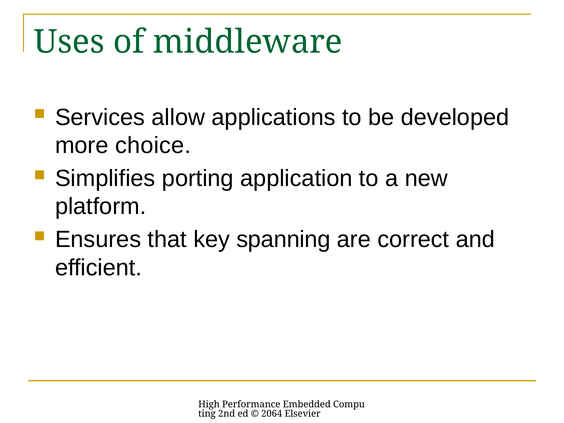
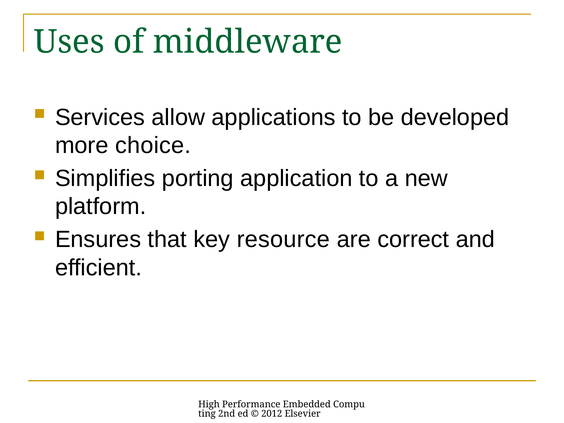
spanning: spanning -> resource (283, 239)
2064: 2064 -> 2012 (272, 414)
